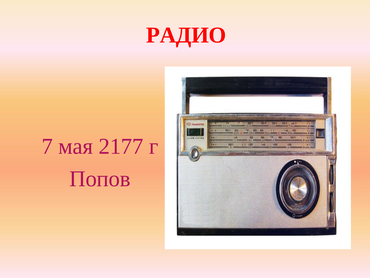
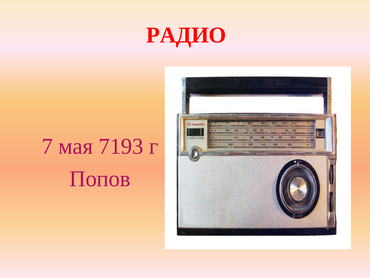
2177: 2177 -> 7193 (121, 146)
